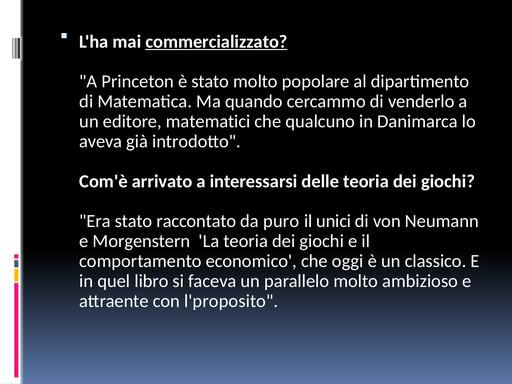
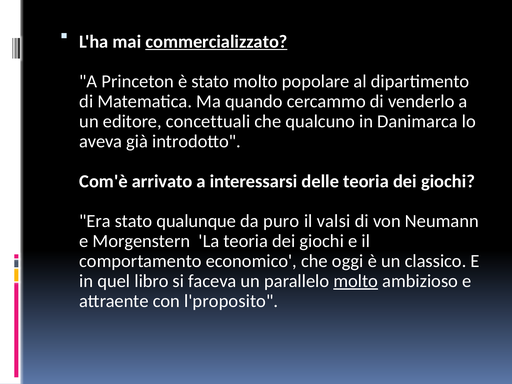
matematici: matematici -> concettuali (208, 121)
raccontato: raccontato -> qualunque (196, 221)
unici: unici -> valsi (334, 221)
molto underline: none -> present (356, 281)
